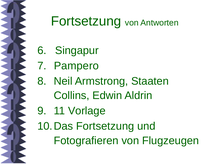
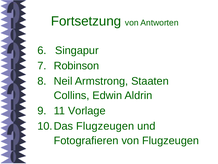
Pampero: Pampero -> Robinson (76, 66)
Fortsetzung: Fortsetzung -> Flugzeugen (105, 126)
